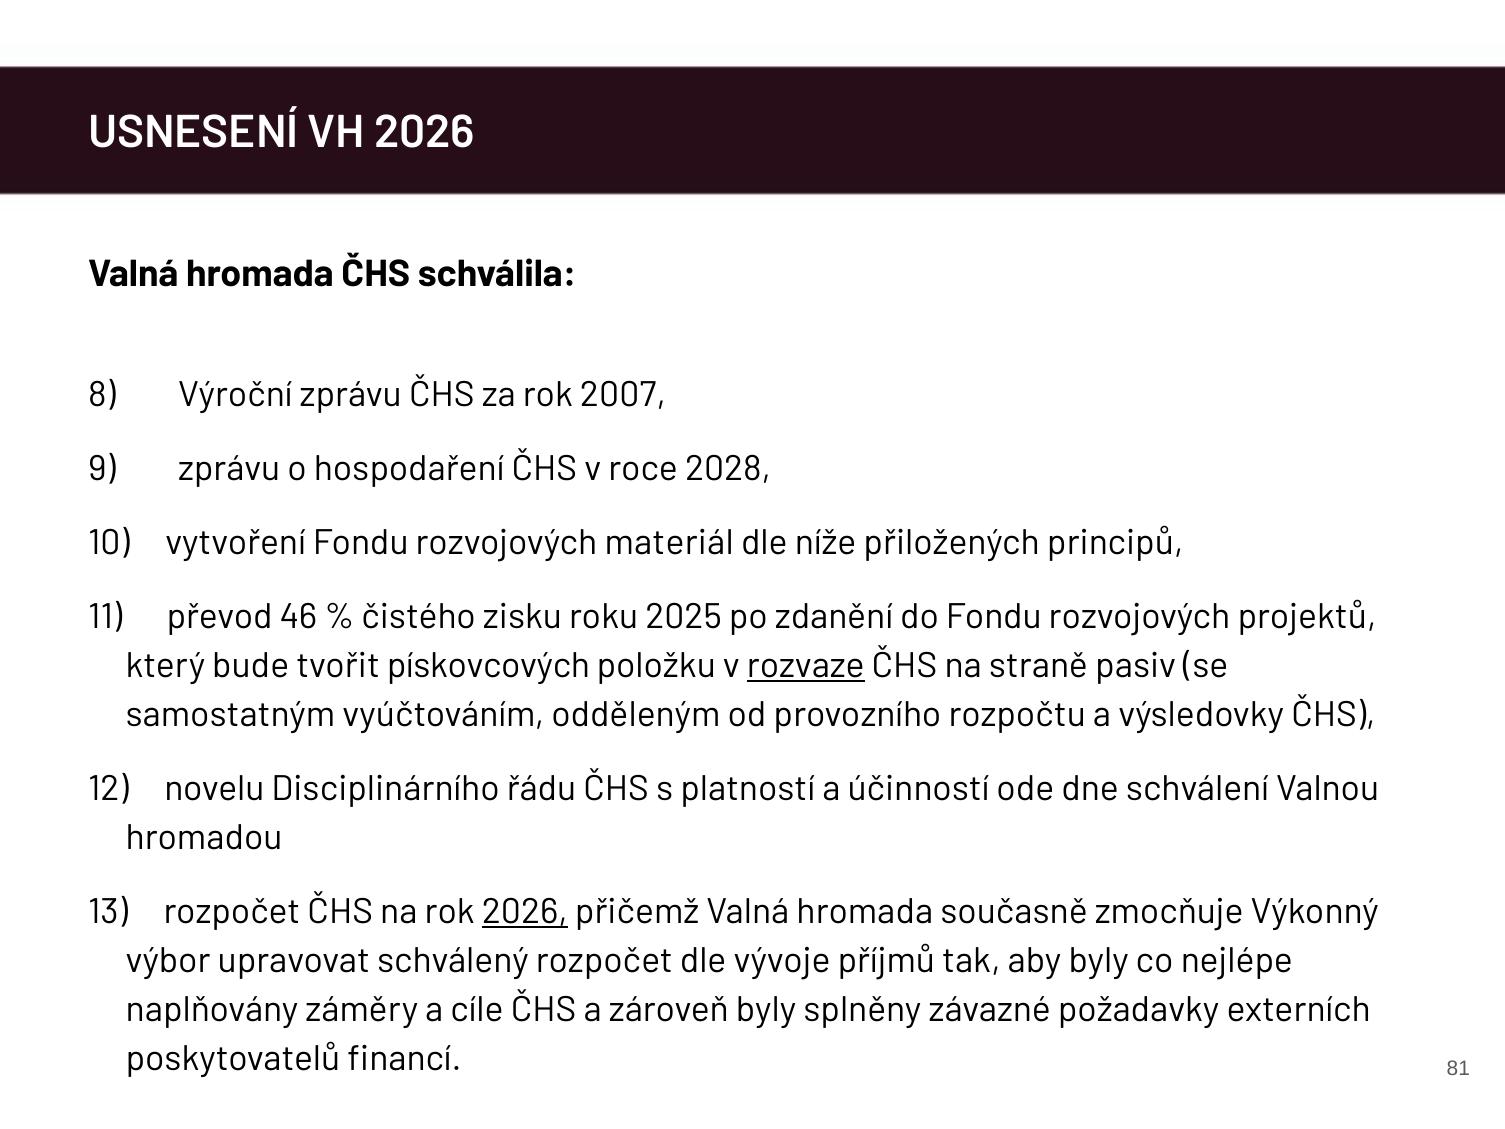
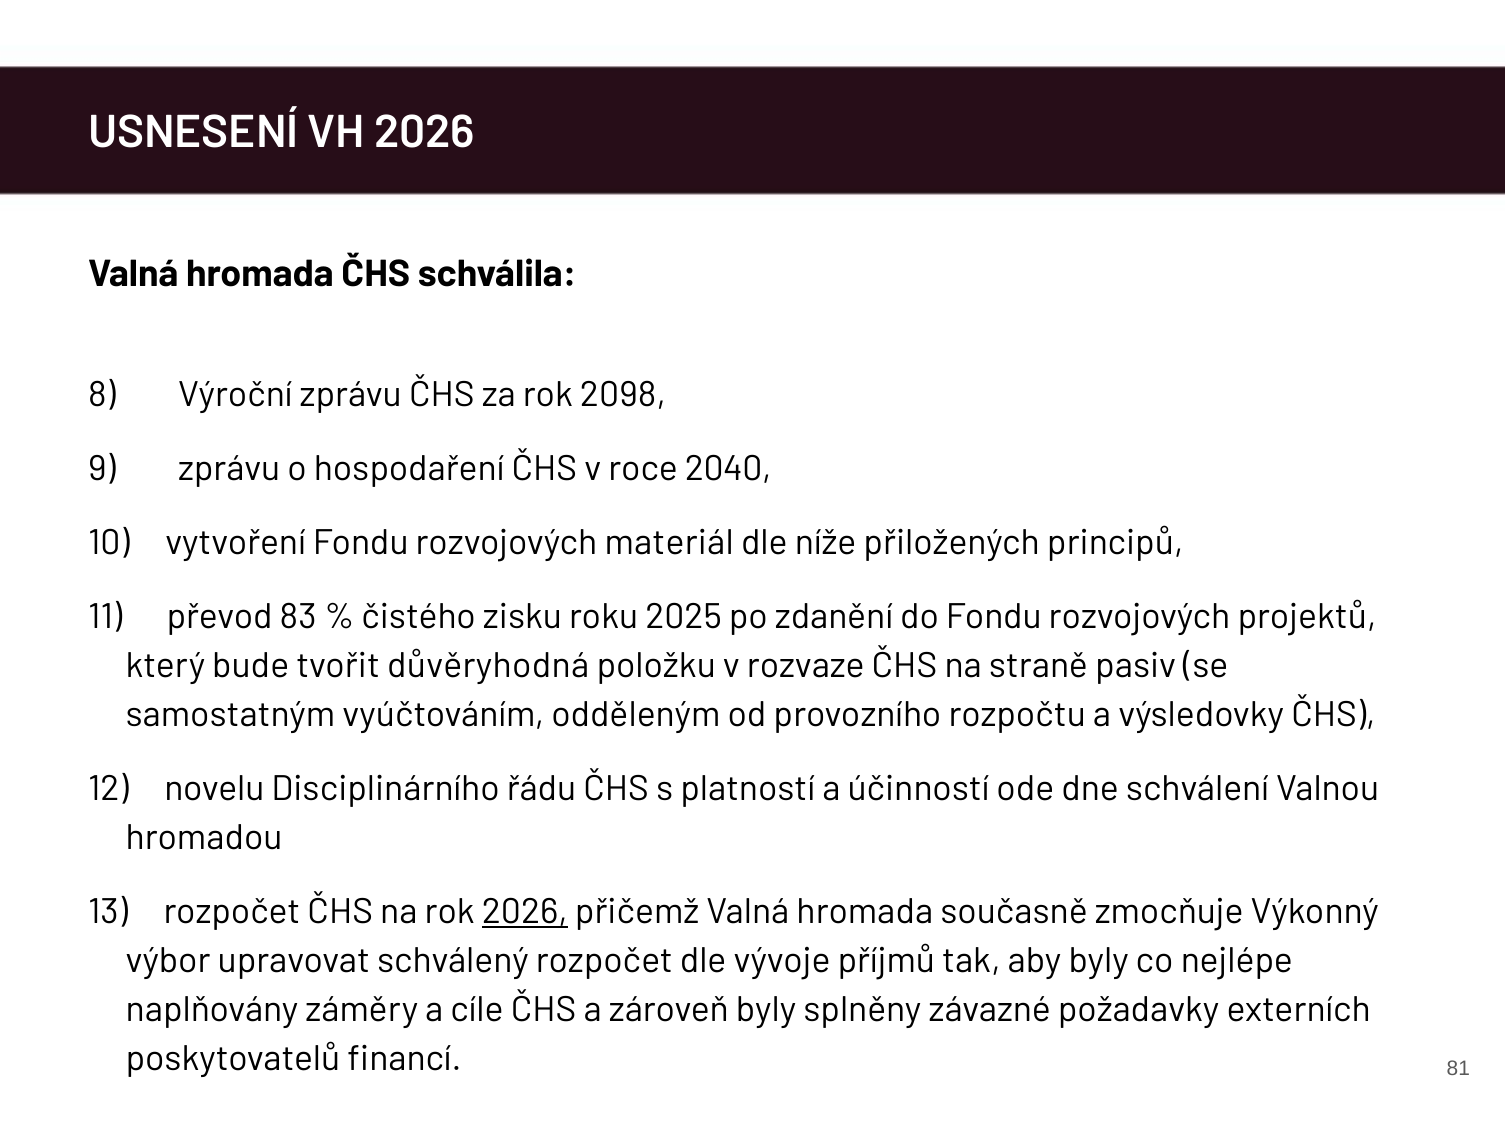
2007: 2007 -> 2098 (623, 394)
2028: 2028 -> 2040 (728, 469)
46: 46 -> 83 (298, 617)
pískovcových: pískovcových -> důvěryhodná (488, 666)
rozvaze underline: present -> none (806, 666)
